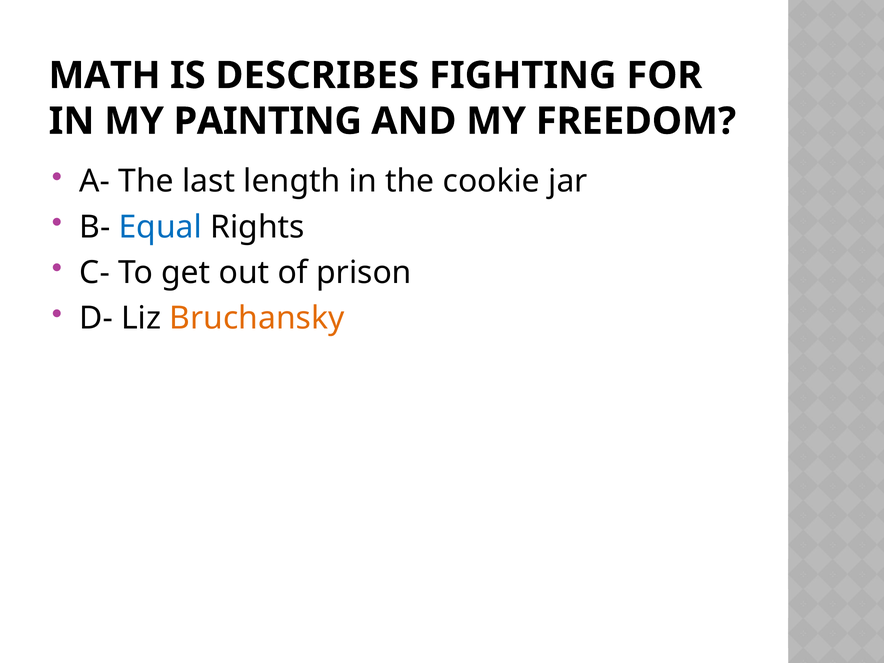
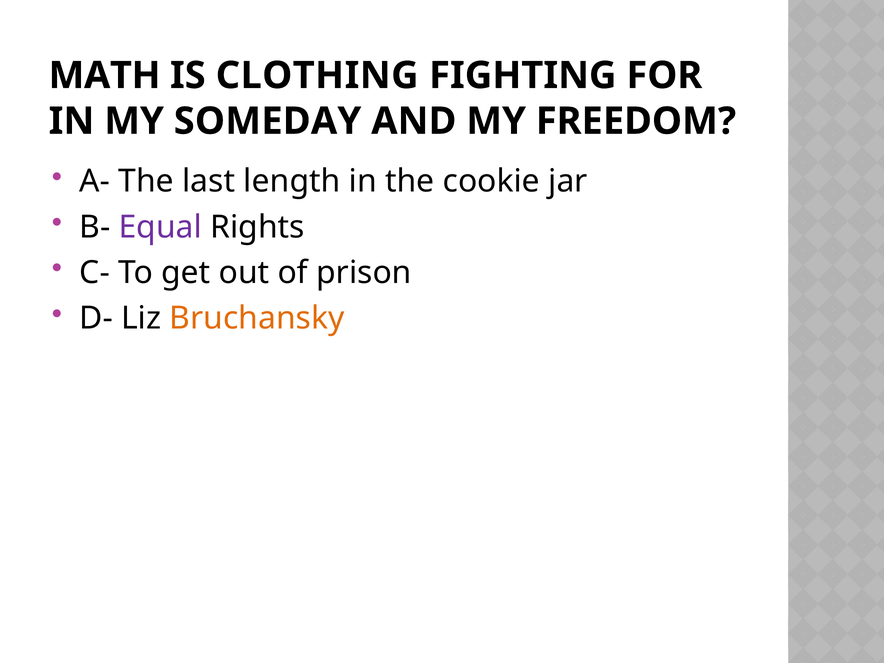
DESCRIBES: DESCRIBES -> CLOTHING (317, 76)
PAINTING: PAINTING -> SOMEDAY (267, 121)
Equal colour: blue -> purple (160, 227)
